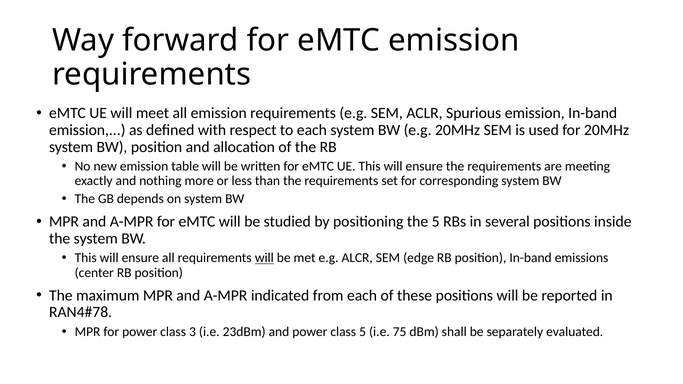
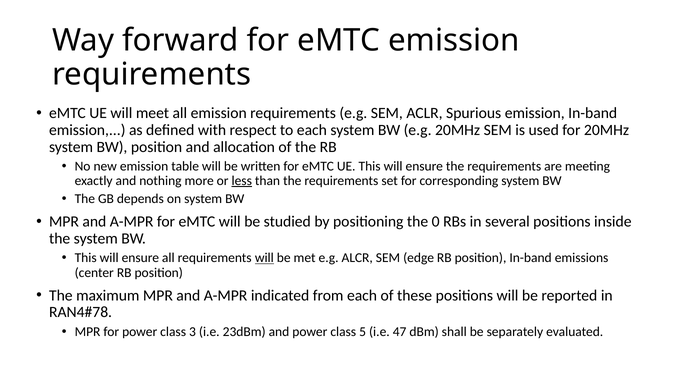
less underline: none -> present (242, 181)
the 5: 5 -> 0 (436, 222)
75: 75 -> 47 (400, 332)
